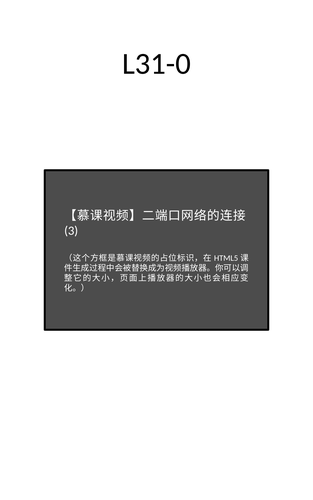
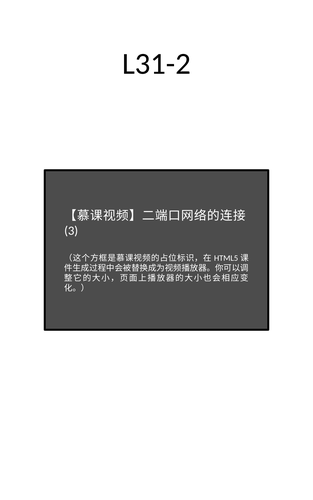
L31-0: L31-0 -> L31-2 (156, 64)
